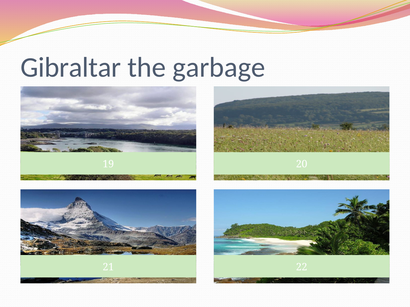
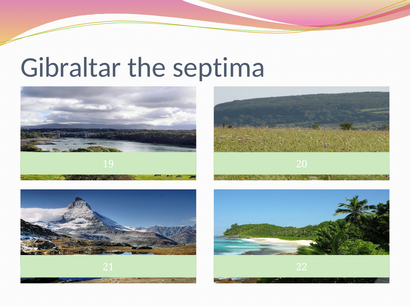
garbage: garbage -> septima (219, 68)
